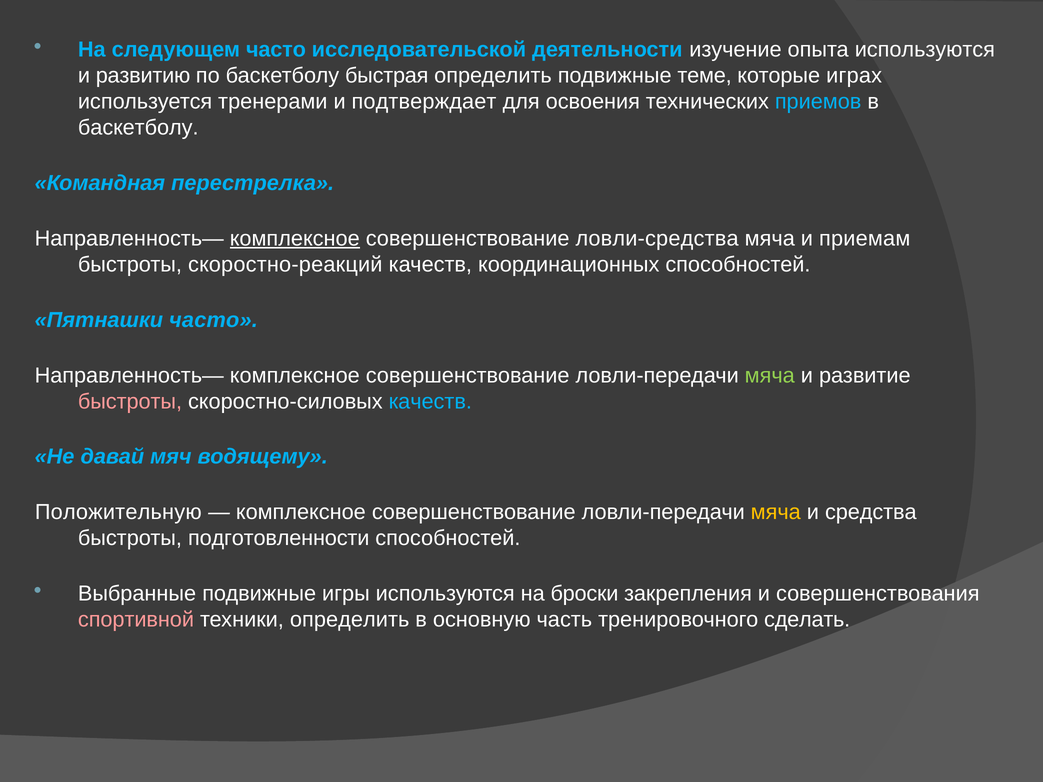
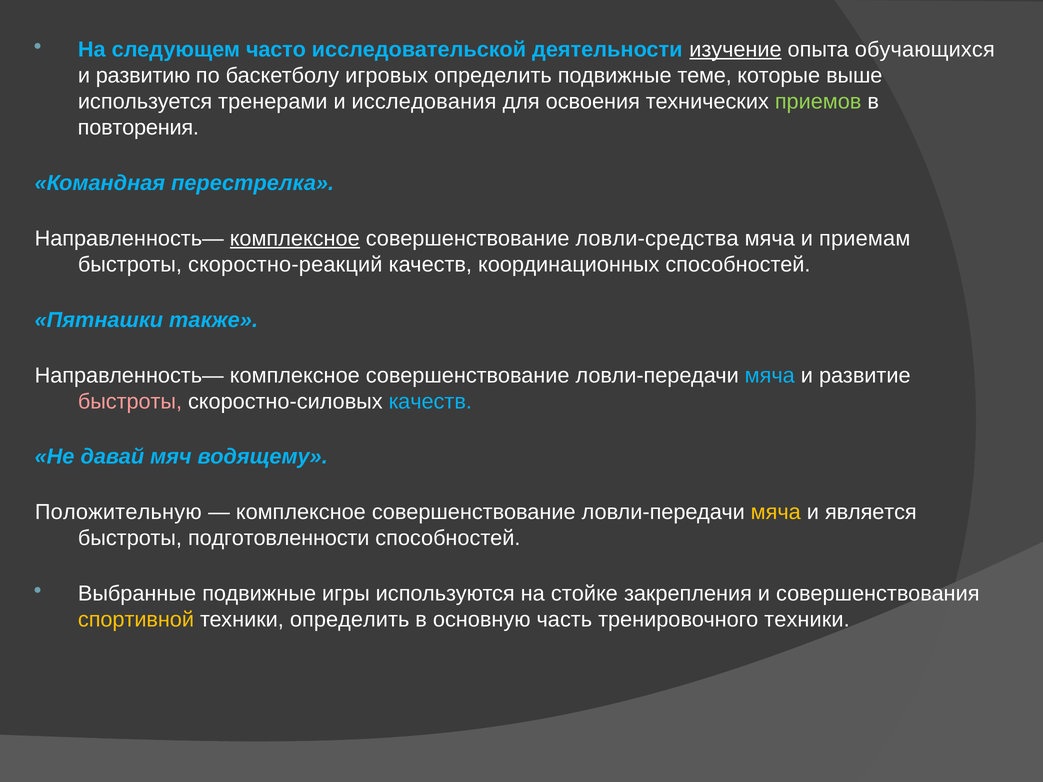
изучение underline: none -> present (735, 49)
опыта используются: используются -> обучающихся (925, 49)
быстрая: быстрая -> игровых (387, 75)
играх: играх -> выше (854, 75)
подтверждает: подтверждает -> исследования (424, 102)
приемов colour: light blue -> light green (818, 102)
баскетболу: баскетболу -> повторения (138, 128)
Пятнашки часто: часто -> также (214, 320)
мяча colour: light green -> light blue (770, 375)
средства: средства -> является (871, 512)
броски: броски -> стойке (584, 594)
спортивной colour: pink -> yellow (136, 620)
тренировочного сделать: сделать -> техники (807, 620)
